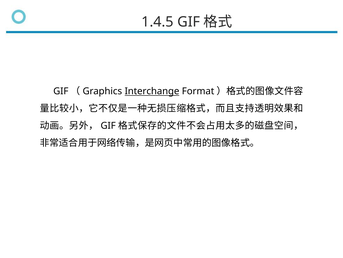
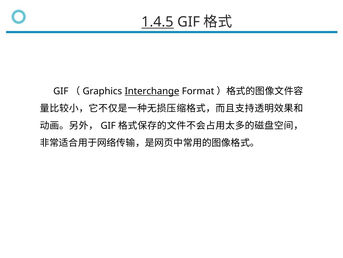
1.4.5 underline: none -> present (158, 22)
